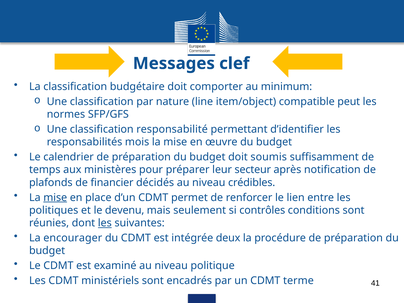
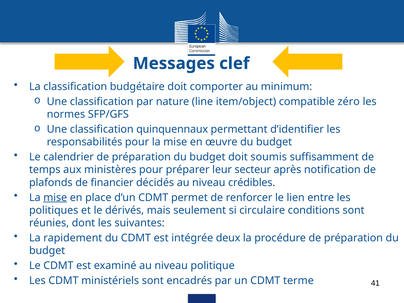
peut: peut -> zéro (349, 102)
responsabilité: responsabilité -> quinquennaux (172, 129)
responsabilités mois: mois -> pour (137, 142)
devenu: devenu -> dérivés (125, 210)
contrôles: contrôles -> circulaire (262, 210)
les underline: present -> none (105, 223)
encourager: encourager -> rapidement (73, 238)
